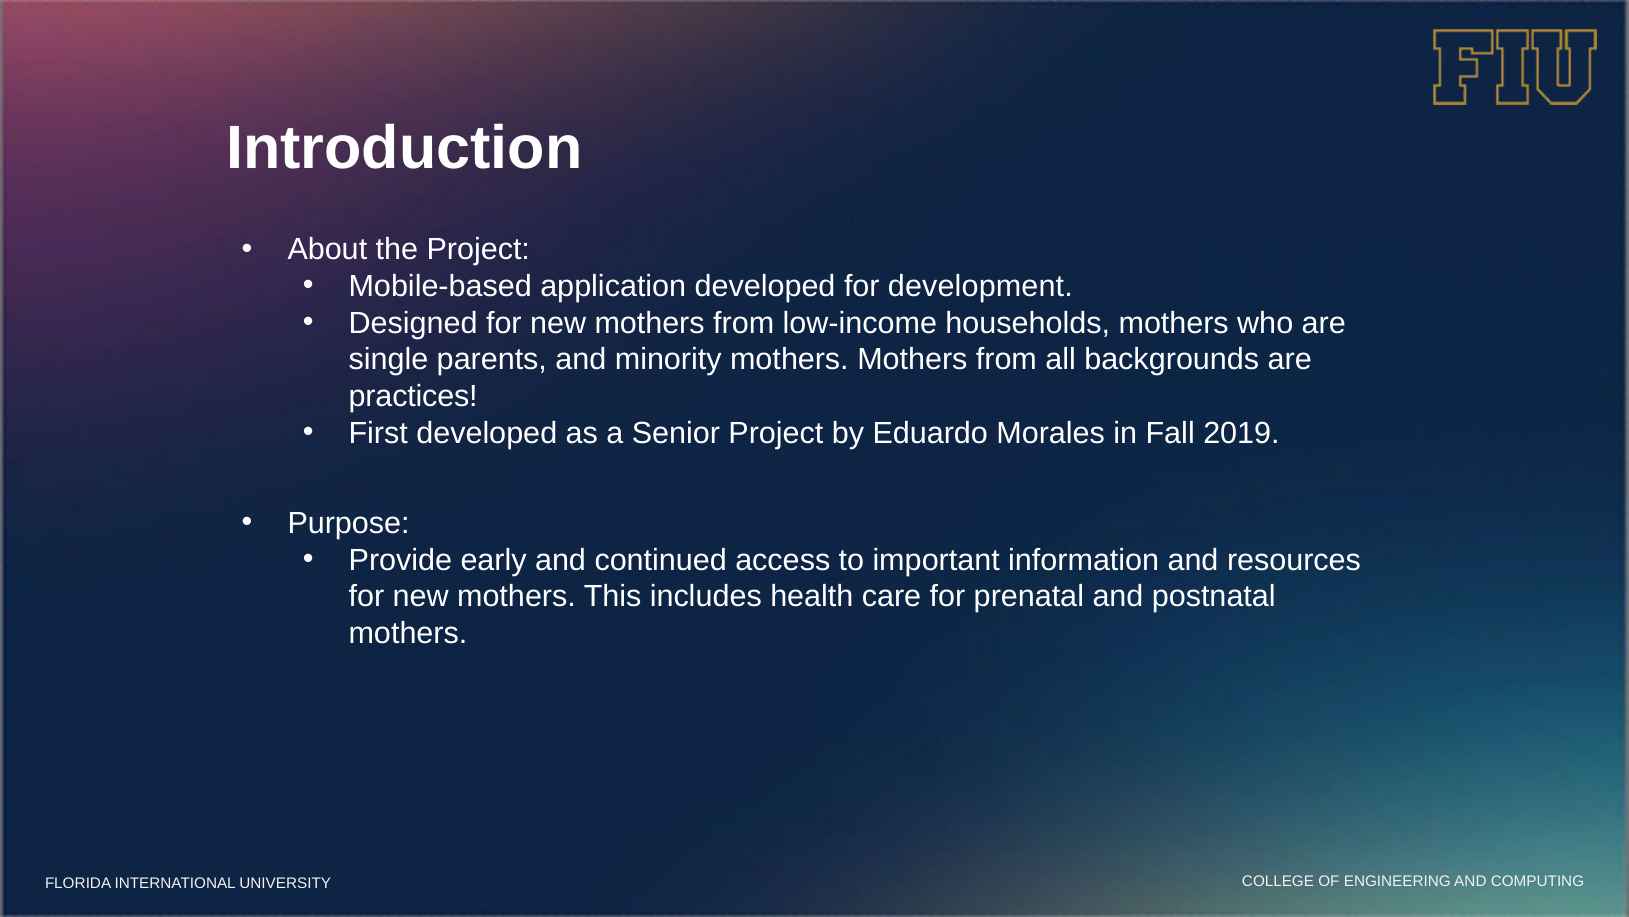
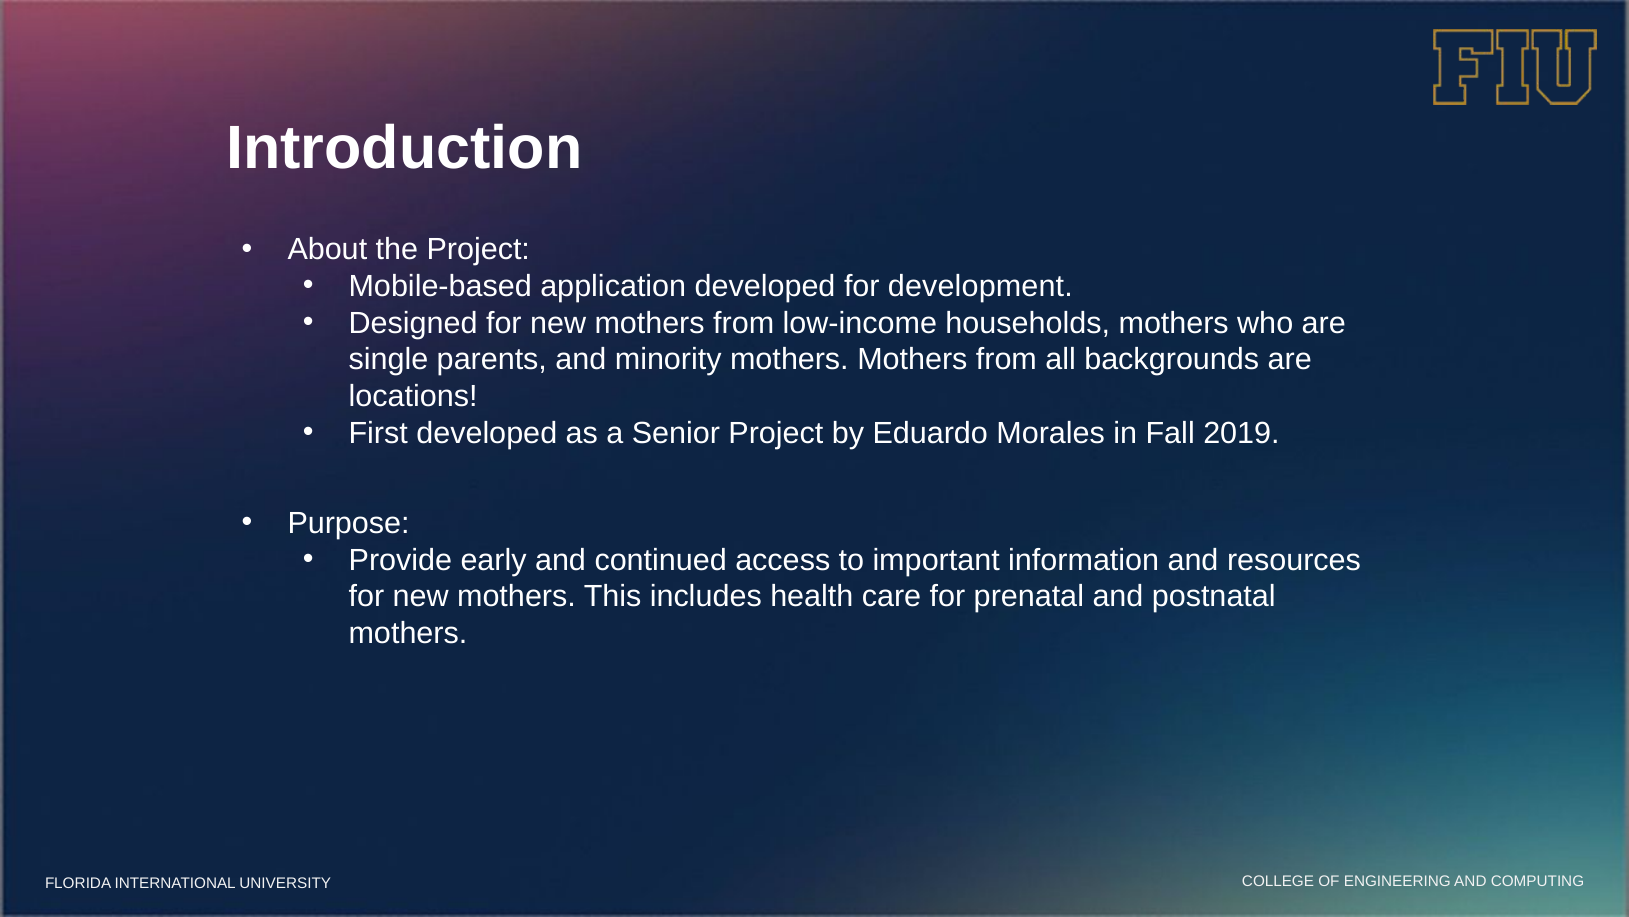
practices: practices -> locations (413, 396)
